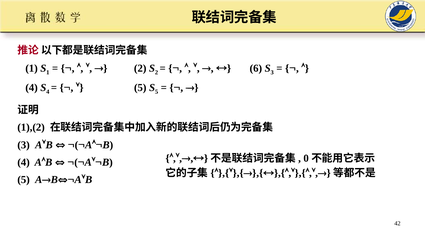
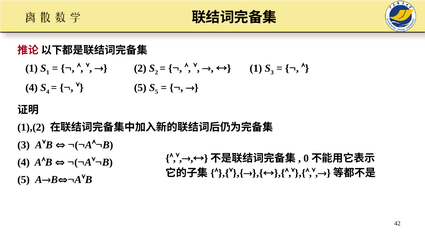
6: 6 -> 1 (256, 68)
